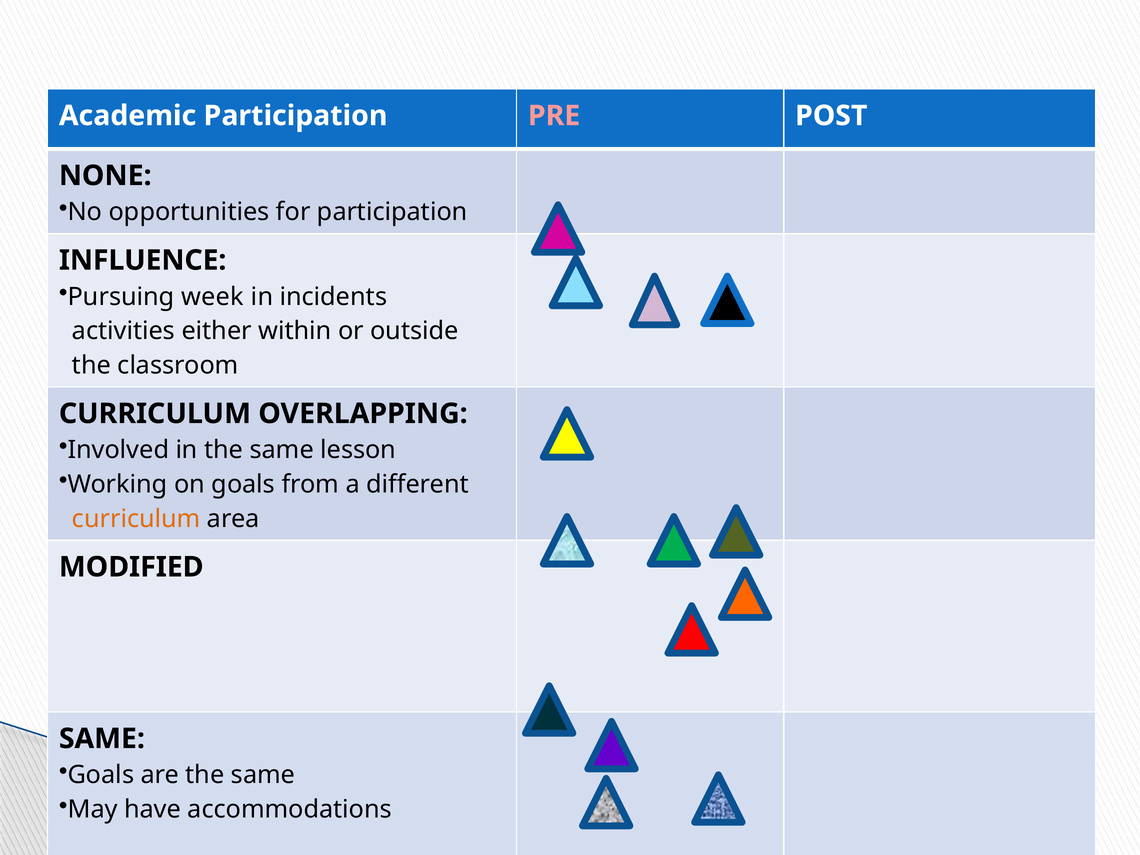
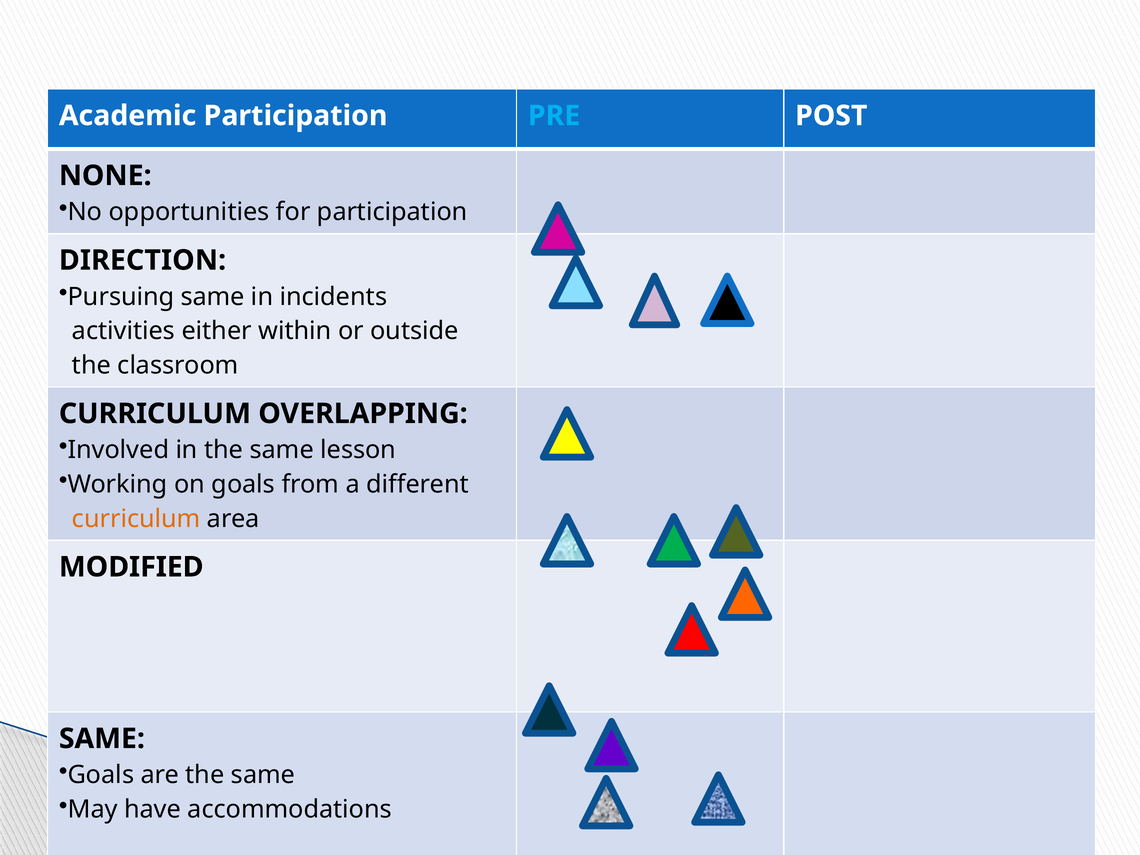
PRE colour: pink -> light blue (554, 116)
INFLUENCE: INFLUENCE -> DIRECTION (143, 260)
Pursuing week: week -> same (213, 297)
